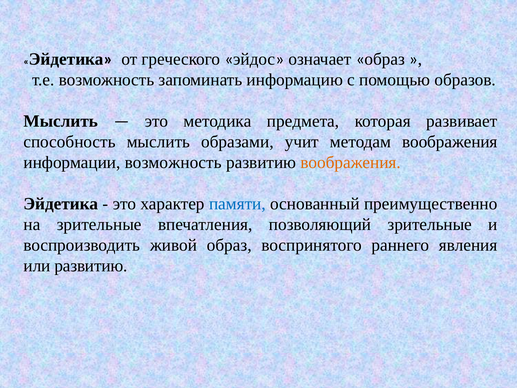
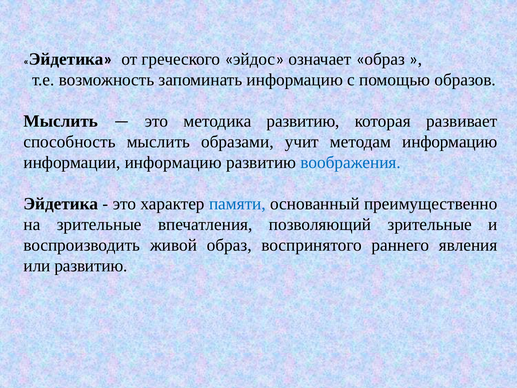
методика предмета: предмета -> развитию (303, 121)
методам воображения: воображения -> информацию (450, 142)
информации возможность: возможность -> информацию (173, 162)
воображения colour: orange -> blue (351, 162)
